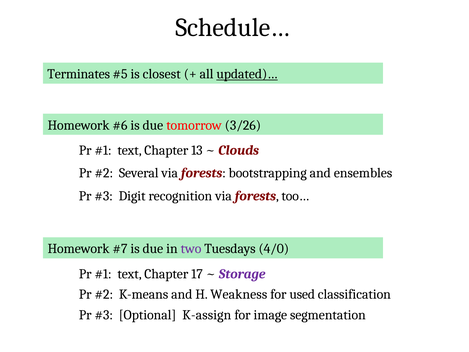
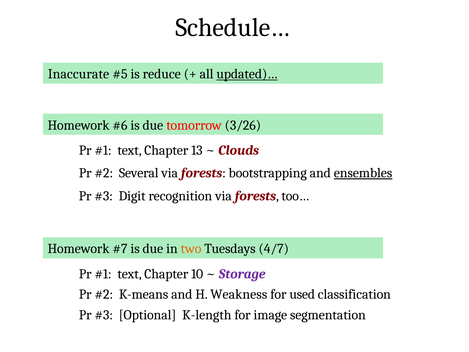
Terminates: Terminates -> Inaccurate (79, 74)
closest: closest -> reduce (162, 74)
ensembles underline: none -> present (363, 173)
two colour: purple -> orange (191, 249)
4/0: 4/0 -> 4/7 (274, 249)
17: 17 -> 10 (197, 274)
K-assign: K-assign -> K-length (207, 315)
